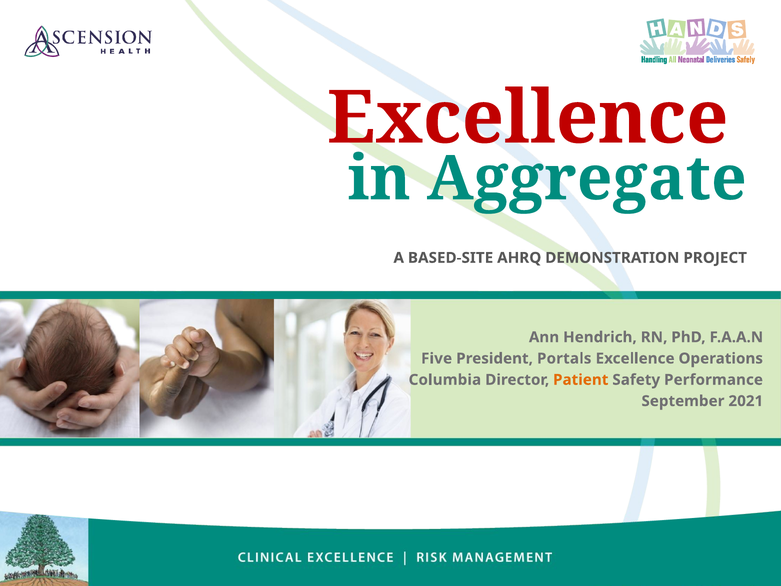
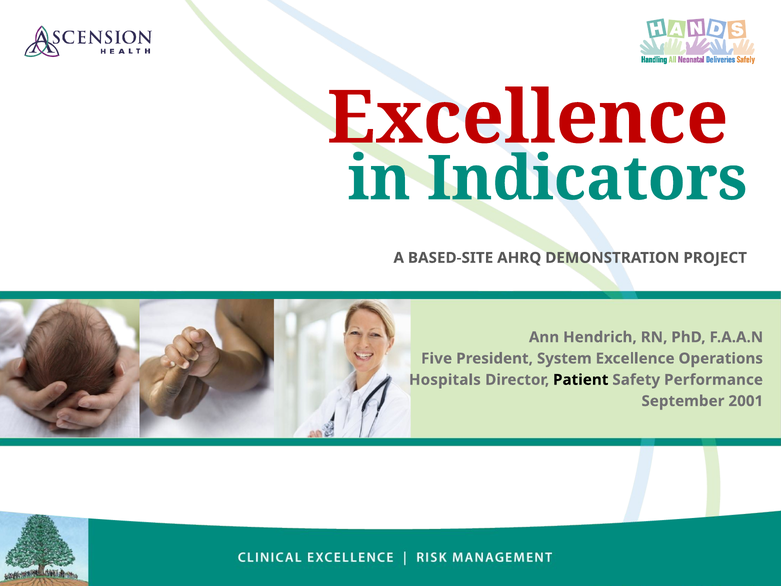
Aggregate: Aggregate -> Indicators (587, 179)
Portals: Portals -> System (564, 358)
Columbia: Columbia -> Hospitals (445, 380)
Patient colour: orange -> black (581, 380)
2021: 2021 -> 2001 (746, 401)
